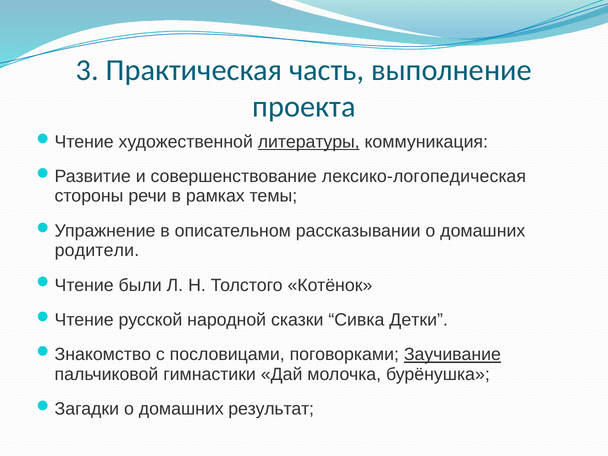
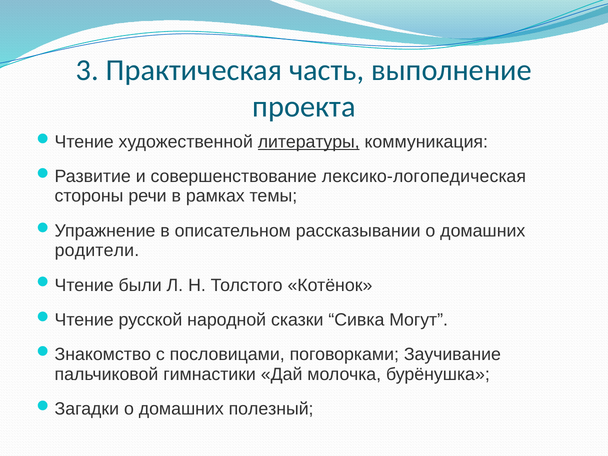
Детки: Детки -> Могут (419, 320)
Заучивание underline: present -> none (452, 355)
результат: результат -> полезный (271, 409)
